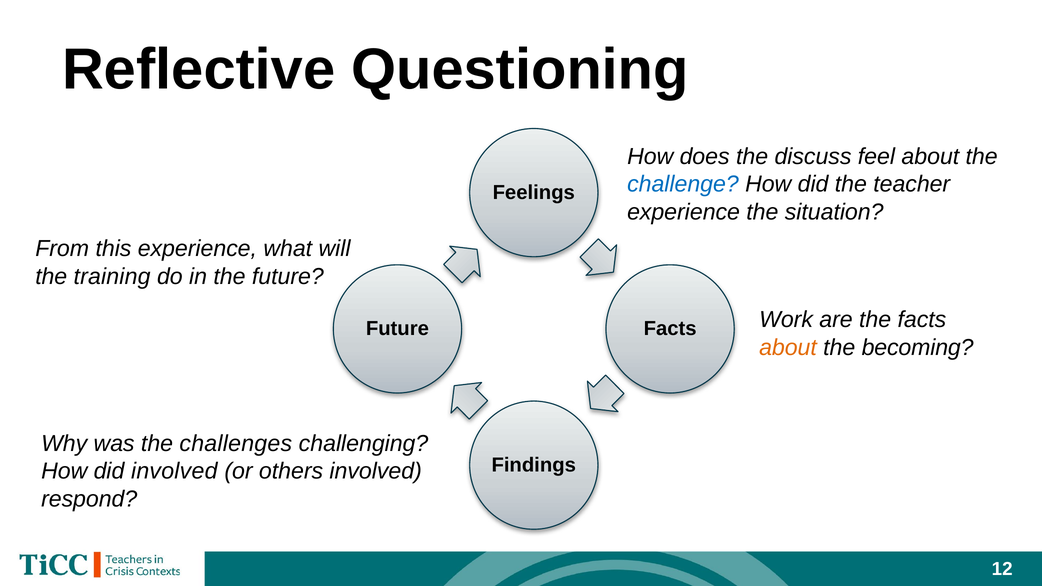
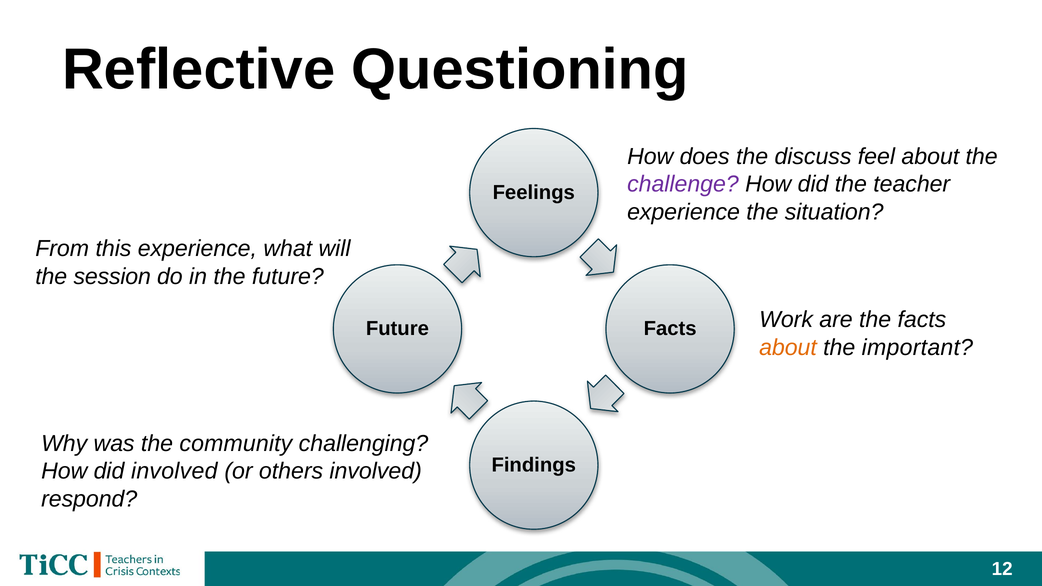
challenge colour: blue -> purple (683, 184)
training: training -> session (112, 277)
becoming: becoming -> important (917, 348)
challenges: challenges -> community (236, 444)
